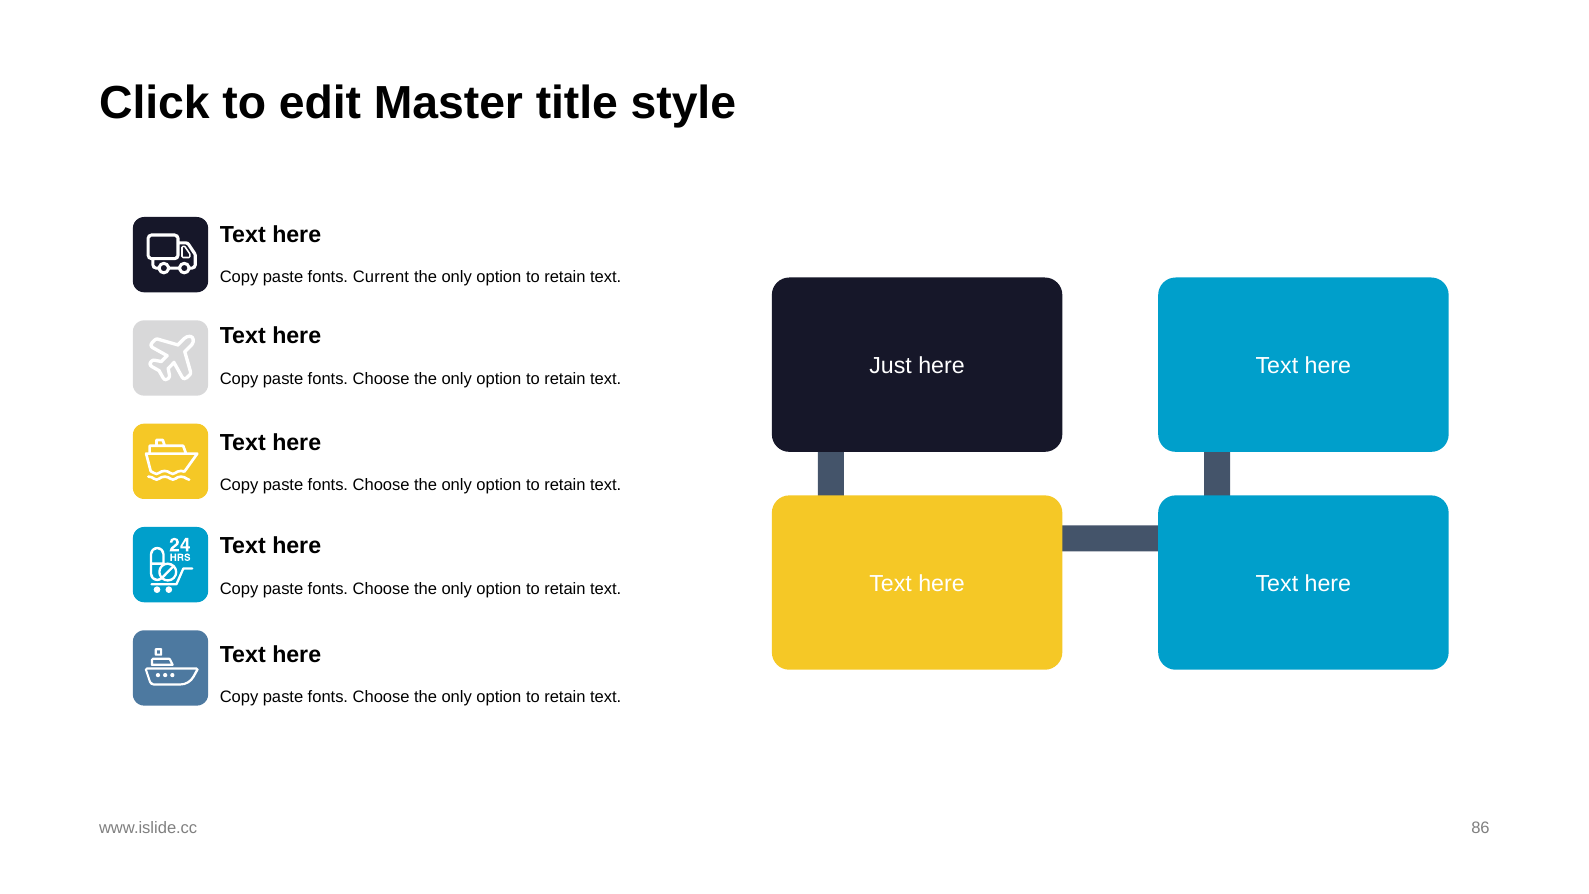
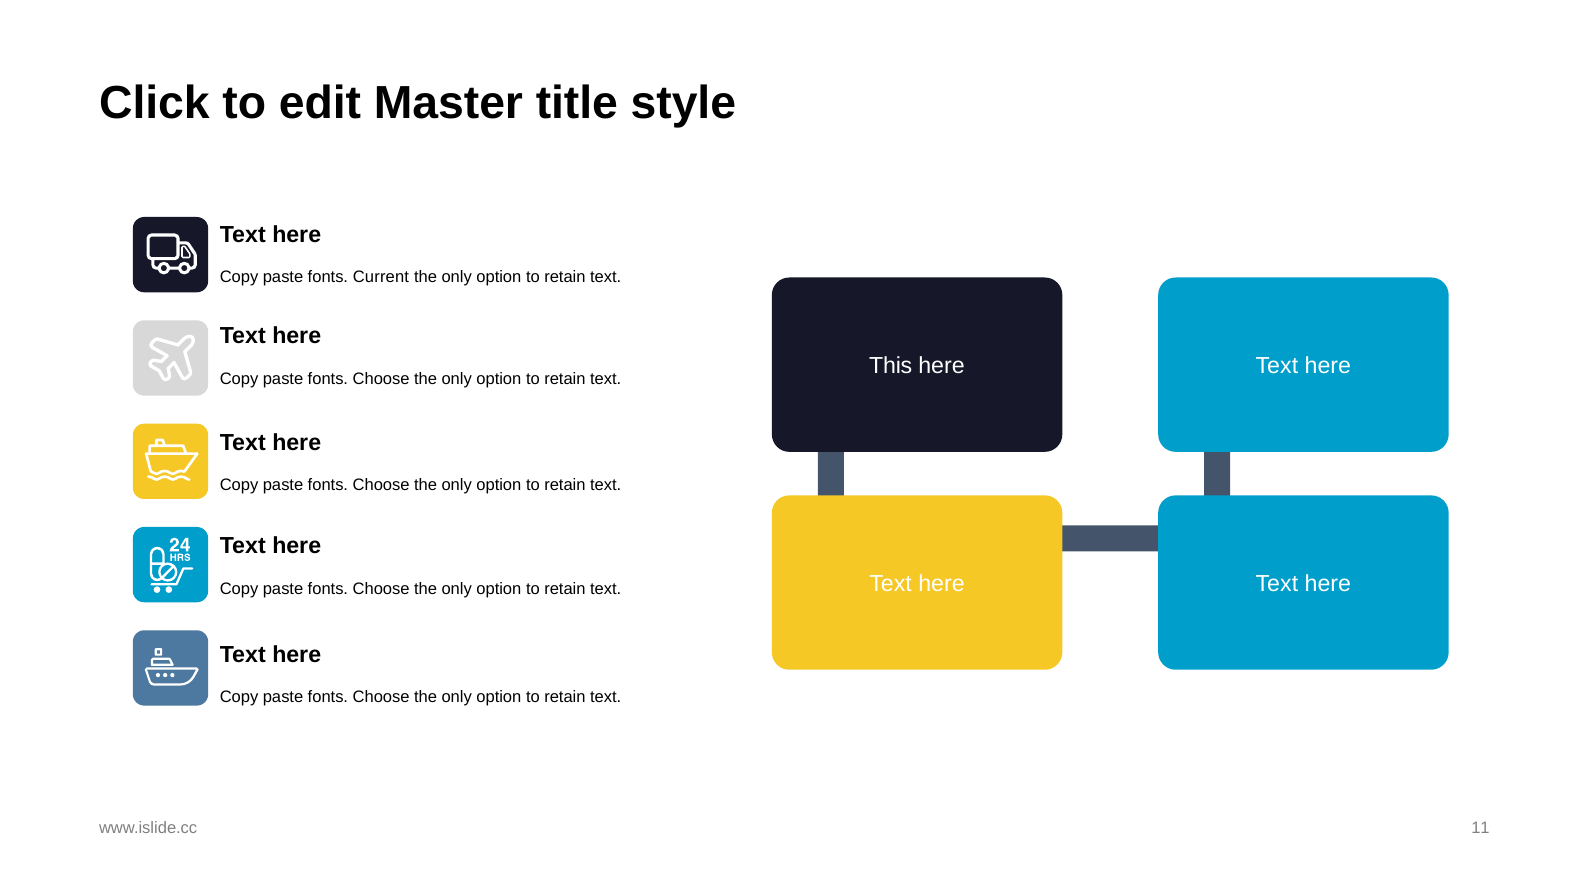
Just: Just -> This (891, 366)
86: 86 -> 11 (1480, 828)
